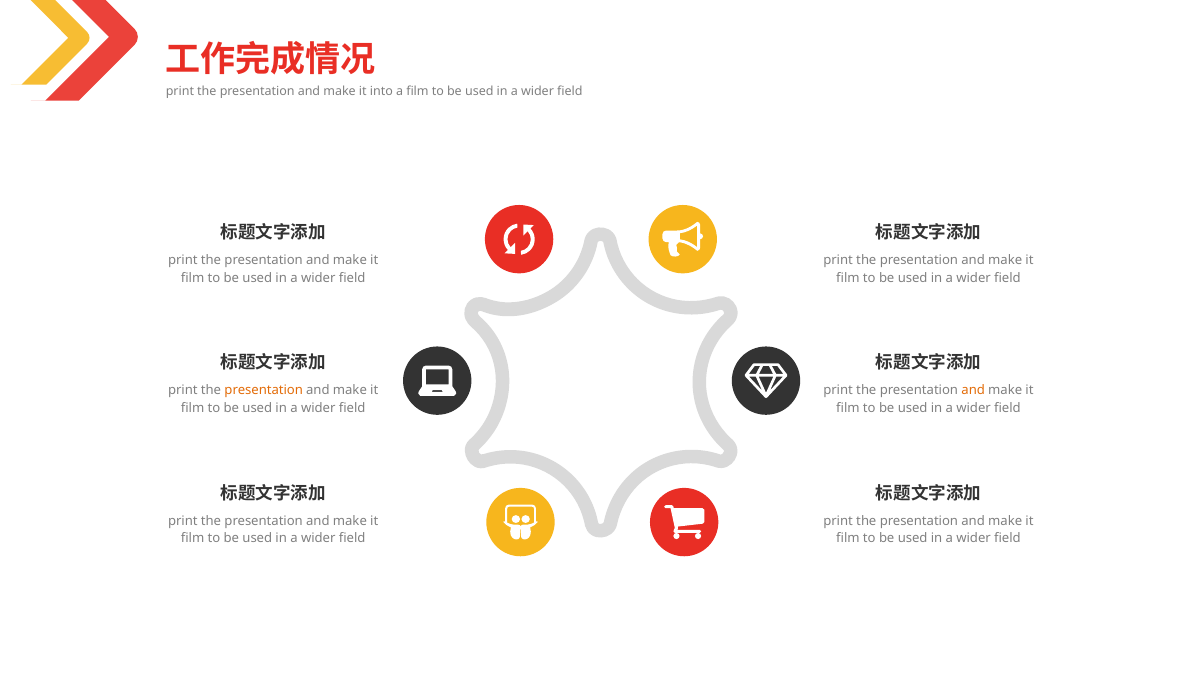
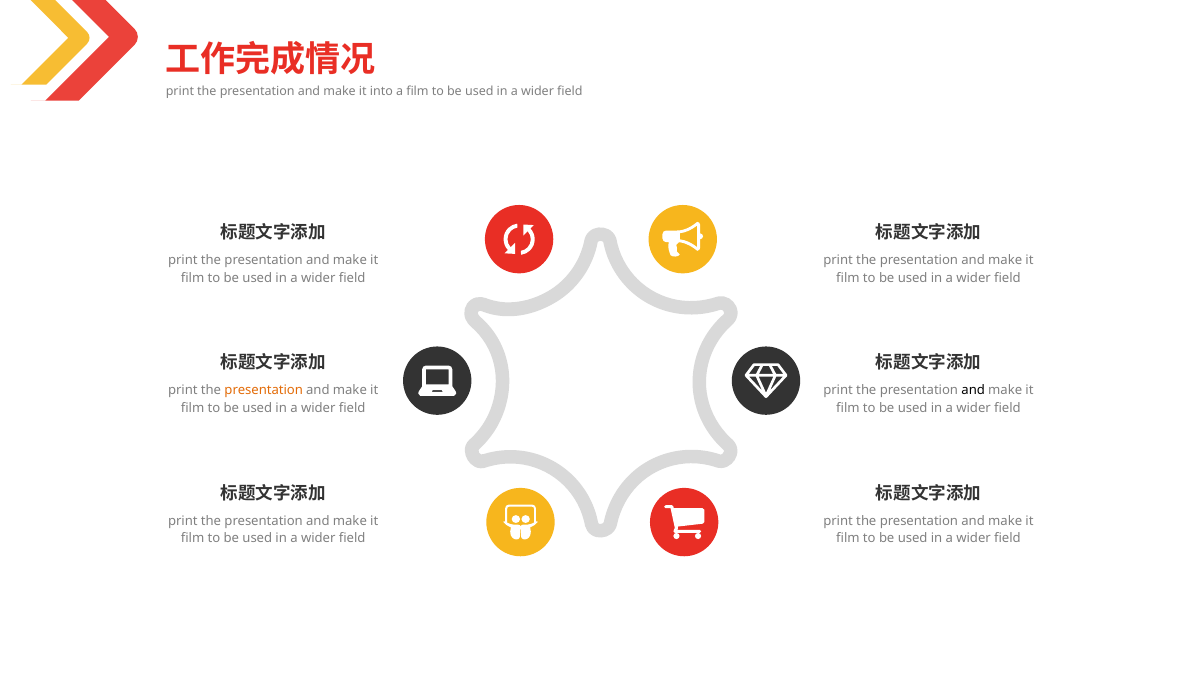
and colour: orange -> black (973, 390)
